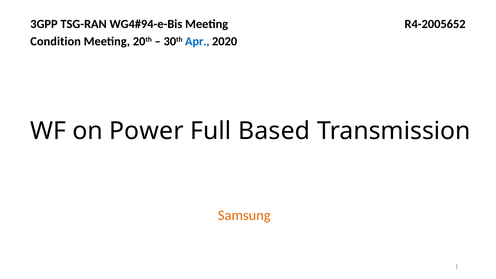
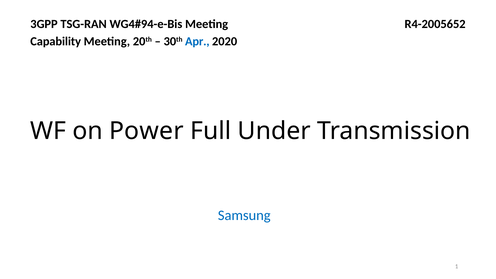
Condition: Condition -> Capability (56, 41)
Based: Based -> Under (274, 131)
Samsung colour: orange -> blue (244, 216)
